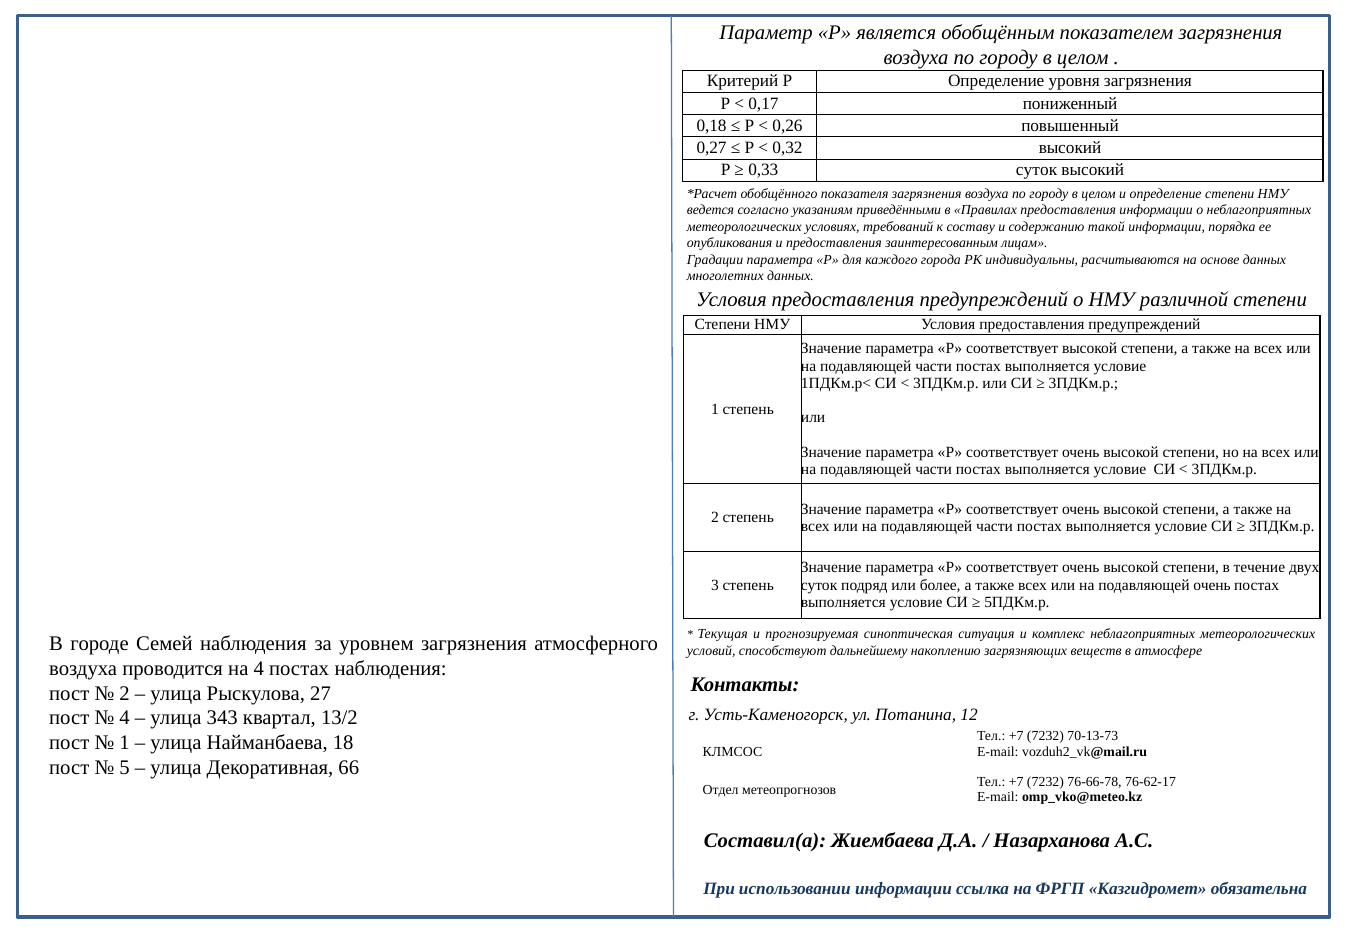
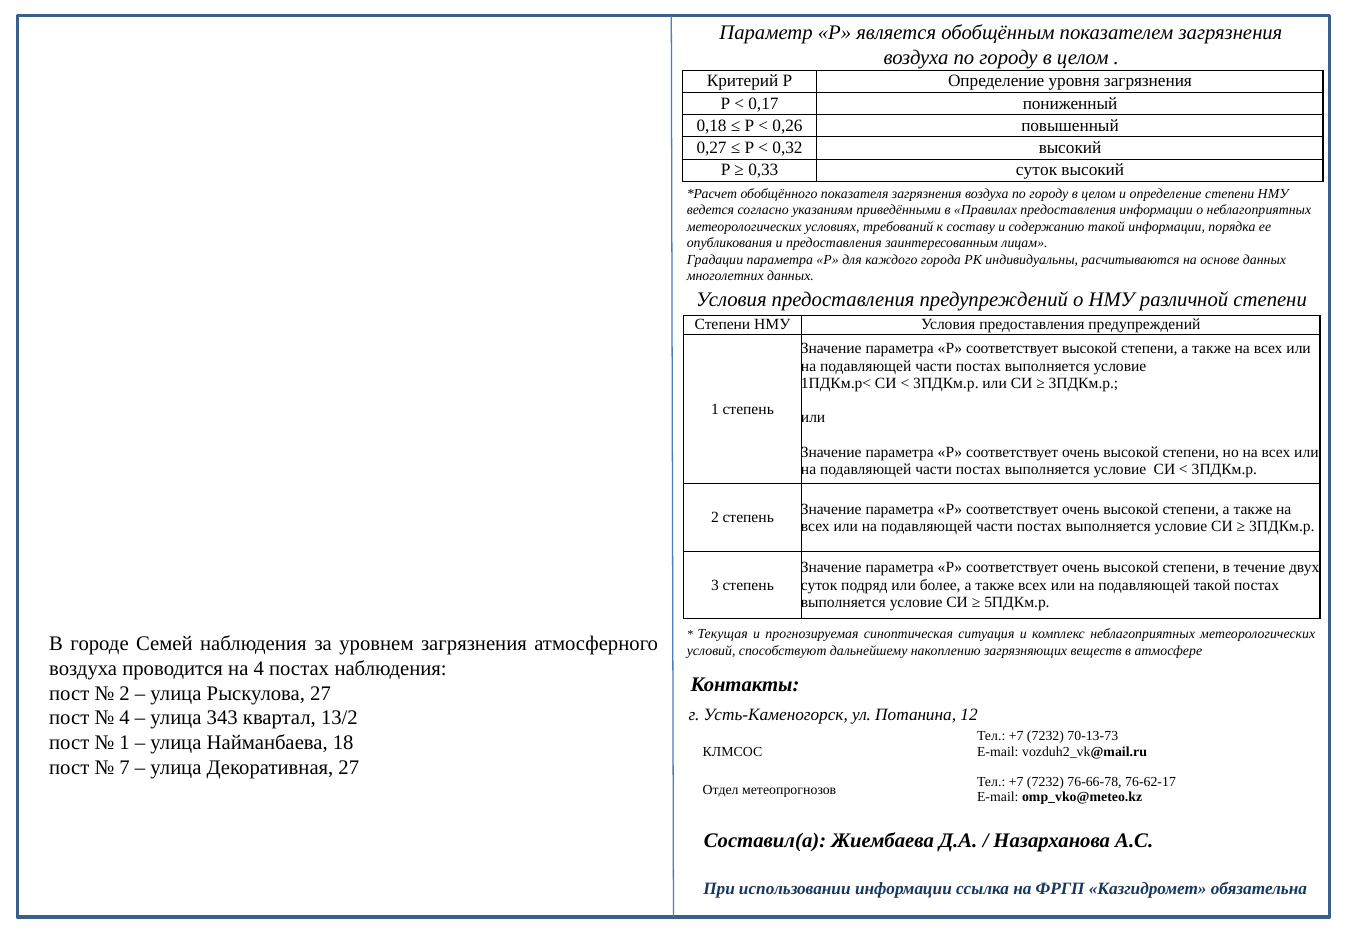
подавляющей очень: очень -> такой (1212, 585)
5: 5 -> 7 (125, 767)
Декоративная 66: 66 -> 27 (349, 767)
